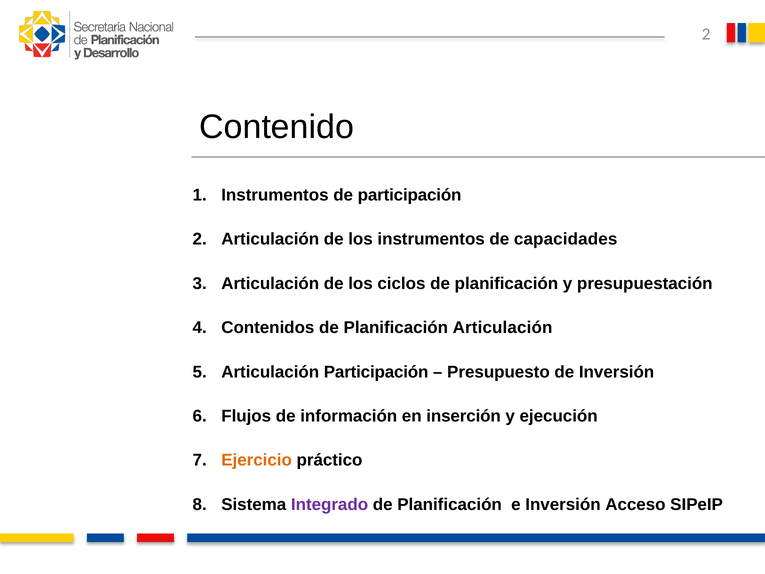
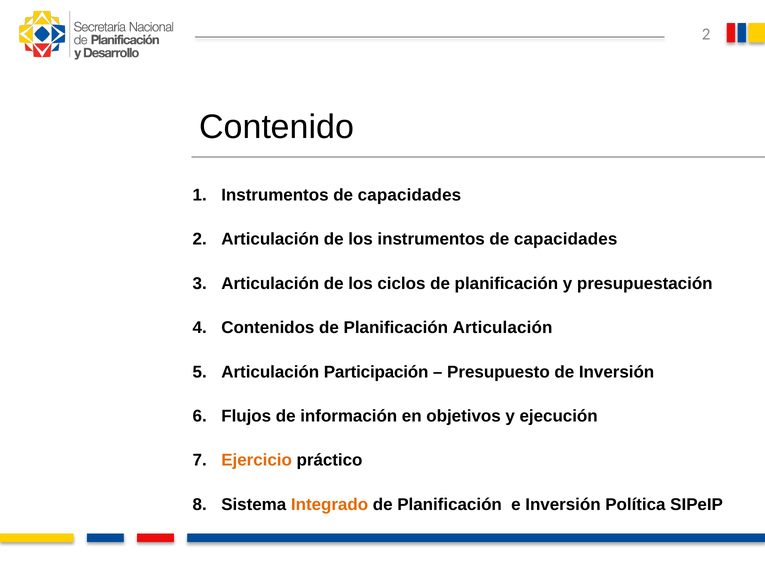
participación: participación -> capacidades (409, 195)
inserción: inserción -> objetivos (464, 416)
Integrado colour: purple -> orange (330, 504)
Acceso: Acceso -> Política (635, 504)
